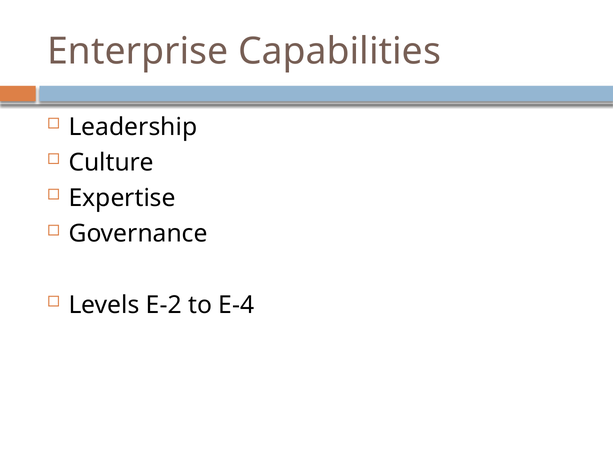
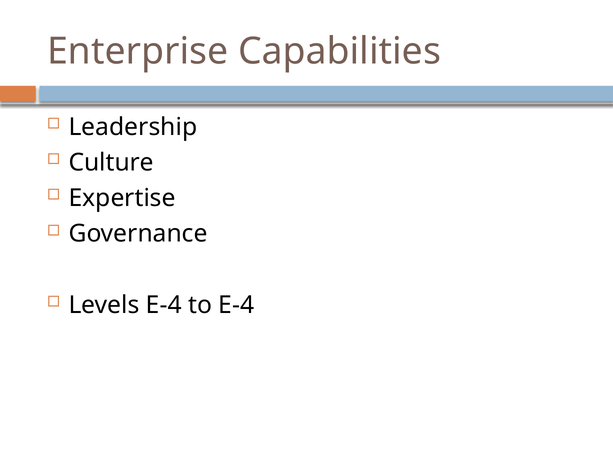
Levels E-2: E-2 -> E-4 (164, 305)
